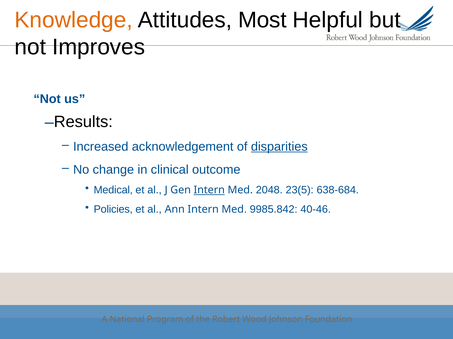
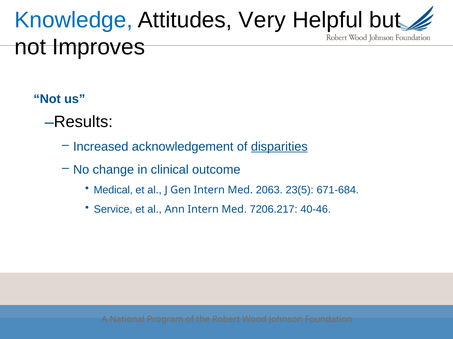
Knowledge colour: orange -> blue (74, 20)
Most: Most -> Very (262, 20)
Intern underline: present -> none (209, 190)
2048: 2048 -> 2063 (269, 190)
638-684: 638-684 -> 671-684 (338, 190)
Policies: Policies -> Service (113, 210)
9985.842: 9985.842 -> 7206.217 (274, 210)
